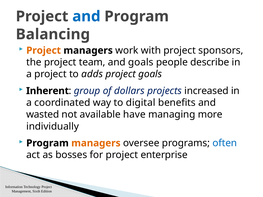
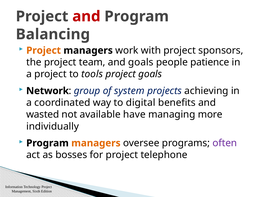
and colour: blue -> red (86, 16)
describe: describe -> patience (210, 62)
adds: adds -> tools (92, 74)
Inherent: Inherent -> Network (48, 91)
dollars: dollars -> system (129, 91)
increased: increased -> achieving (206, 91)
often colour: blue -> purple (225, 143)
enterprise: enterprise -> telephone (164, 155)
